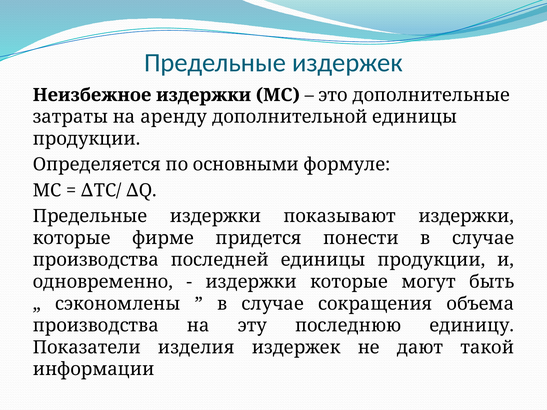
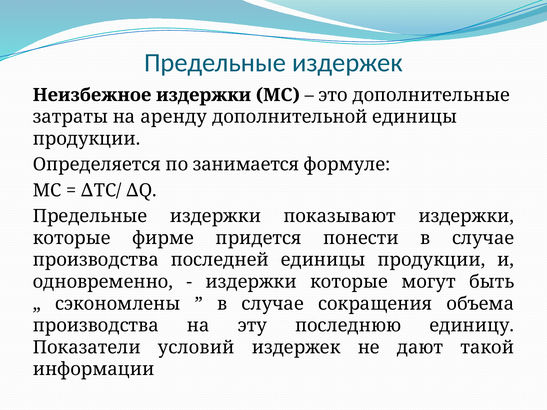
основными: основными -> занимается (246, 165)
изделия: изделия -> условий (196, 348)
